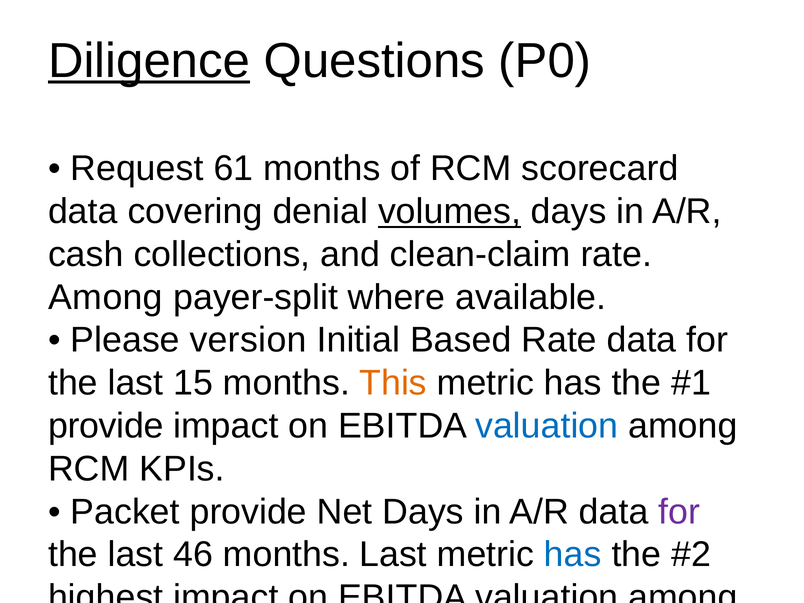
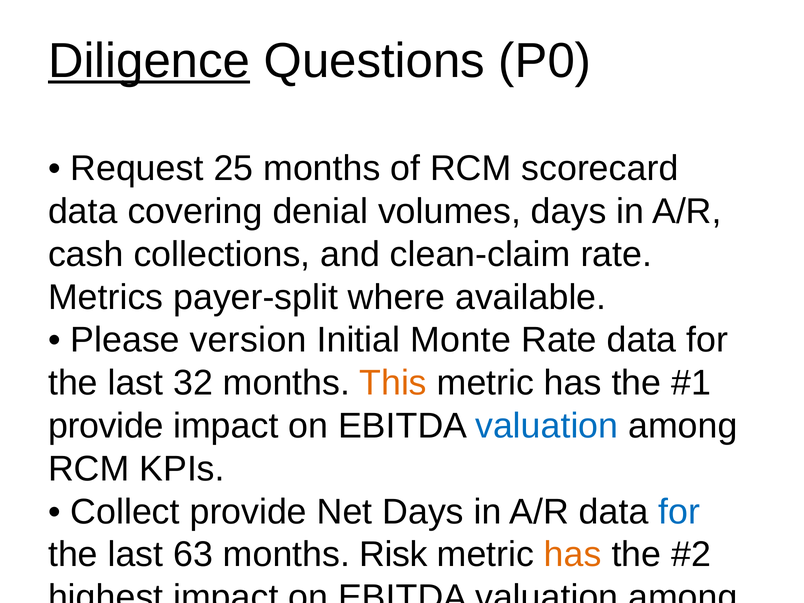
61: 61 -> 25 (233, 169)
volumes underline: present -> none (450, 211)
Among: Among -> Metrics (106, 297)
Based: Based -> Monte (461, 340)
15: 15 -> 32 (193, 383)
Packet: Packet -> Collect (125, 512)
for colour: purple -> blue (679, 512)
46: 46 -> 63 (193, 555)
months Last: Last -> Risk (393, 555)
has colour: blue -> orange (573, 555)
